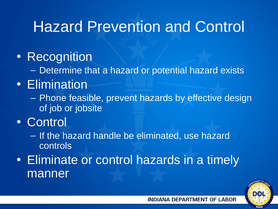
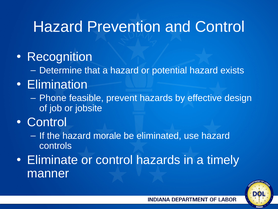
handle: handle -> morale (107, 136)
